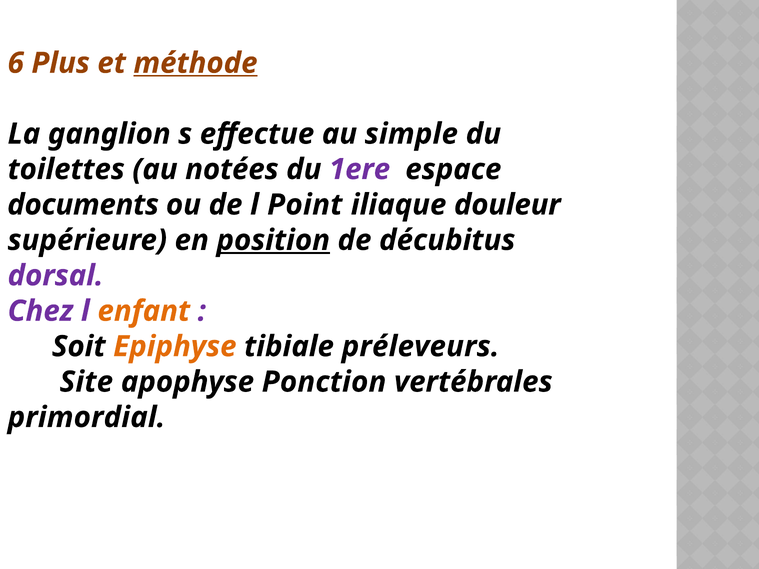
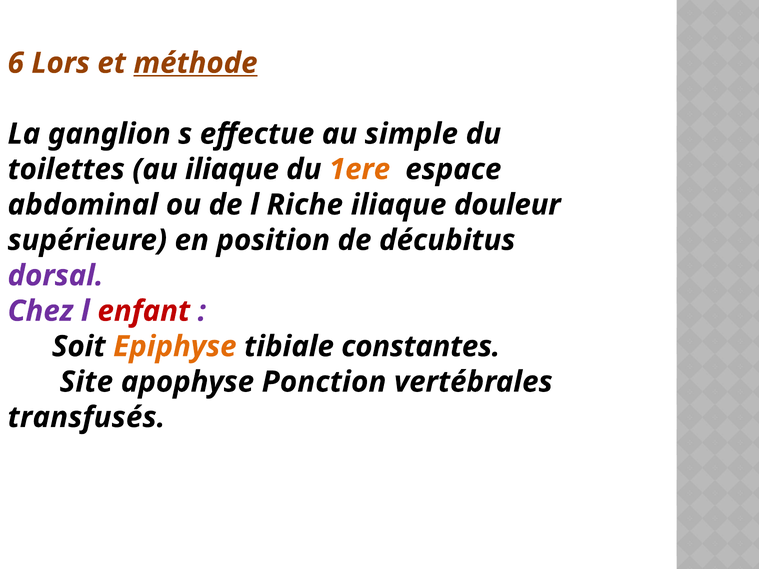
Plus: Plus -> Lors (61, 63)
au notées: notées -> iliaque (232, 169)
1ere colour: purple -> orange (360, 169)
documents: documents -> abdominal (83, 205)
Point: Point -> Riche (305, 205)
position underline: present -> none (273, 240)
enfant colour: orange -> red (144, 311)
préleveurs: préleveurs -> constantes (421, 347)
primordial: primordial -> transfusés (86, 418)
